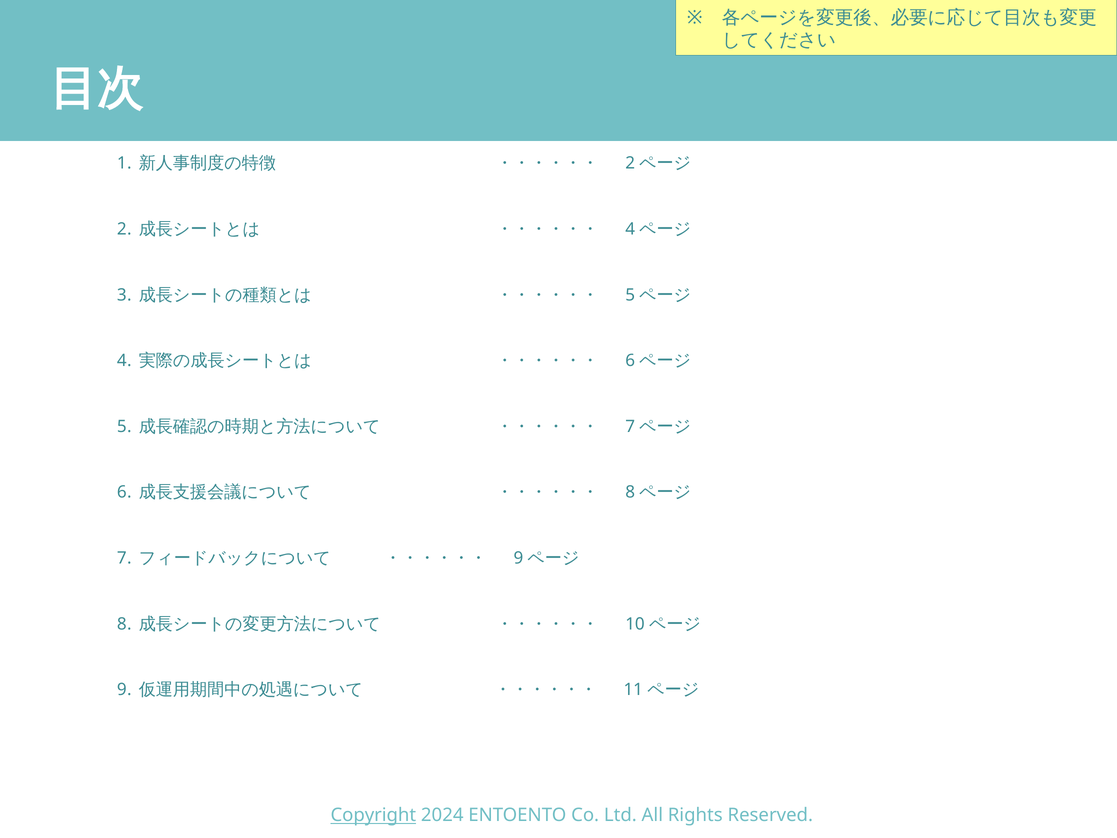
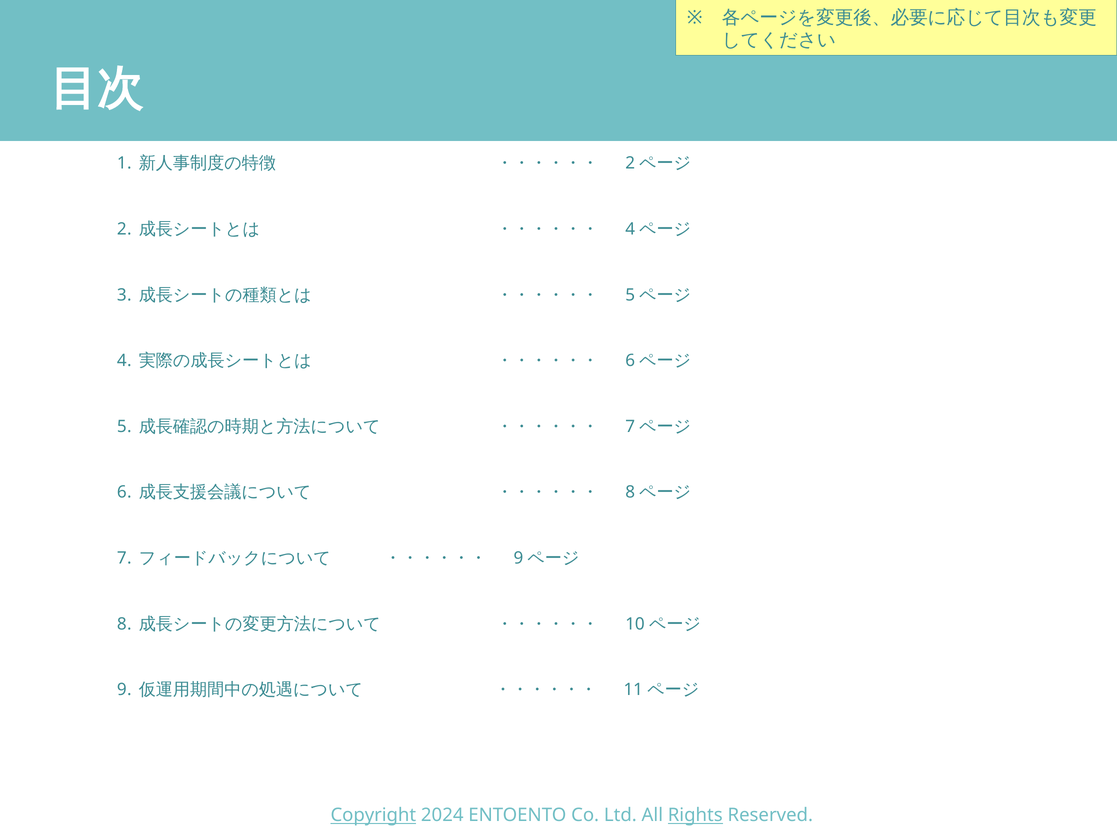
Rights underline: none -> present (695, 815)
